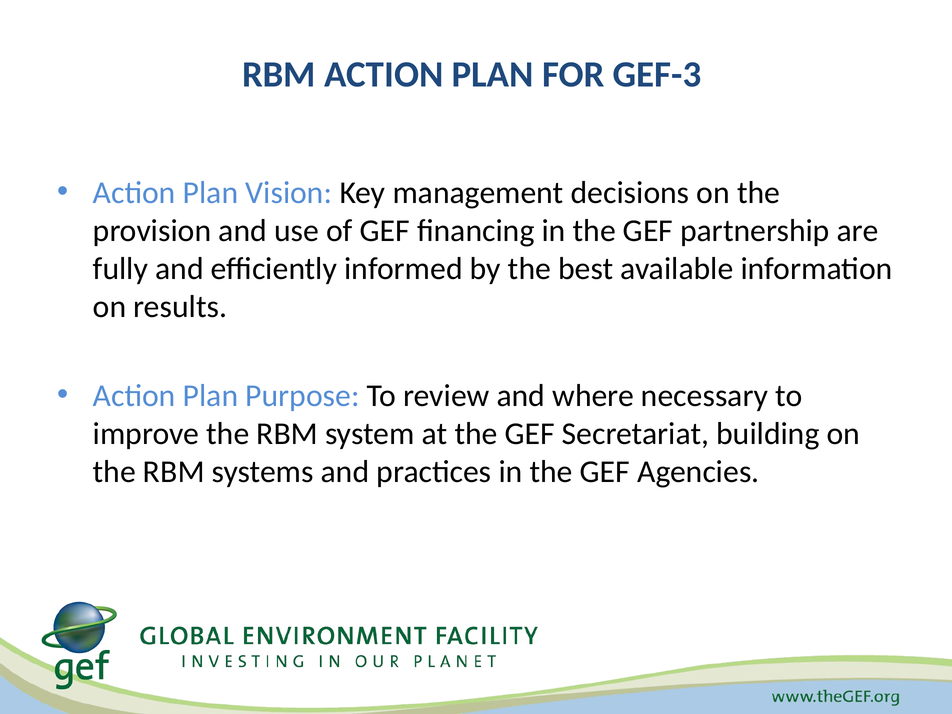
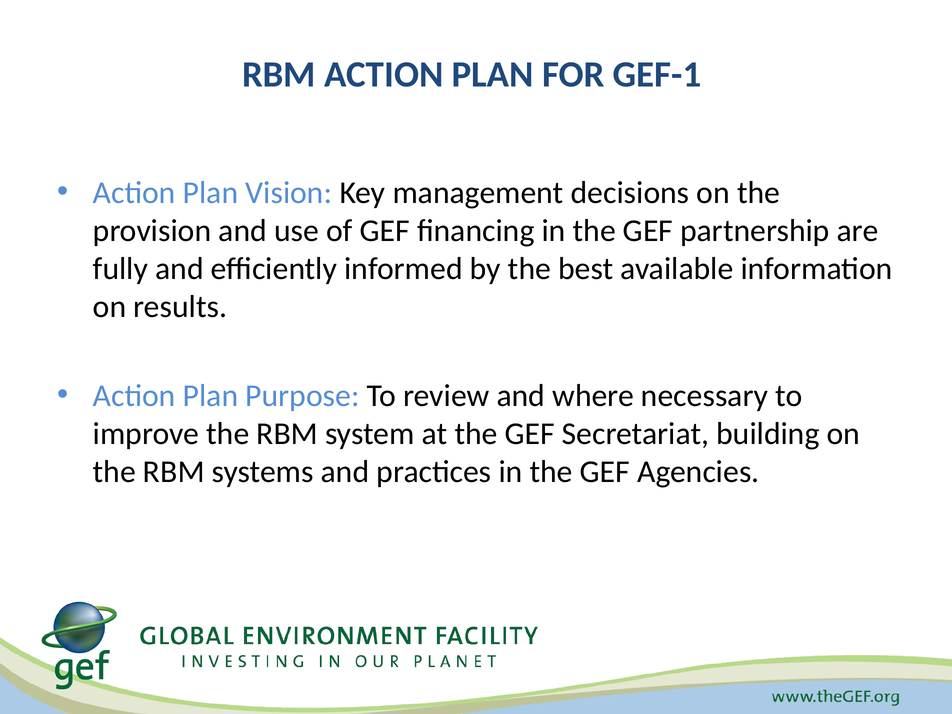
GEF-3: GEF-3 -> GEF-1 (657, 75)
